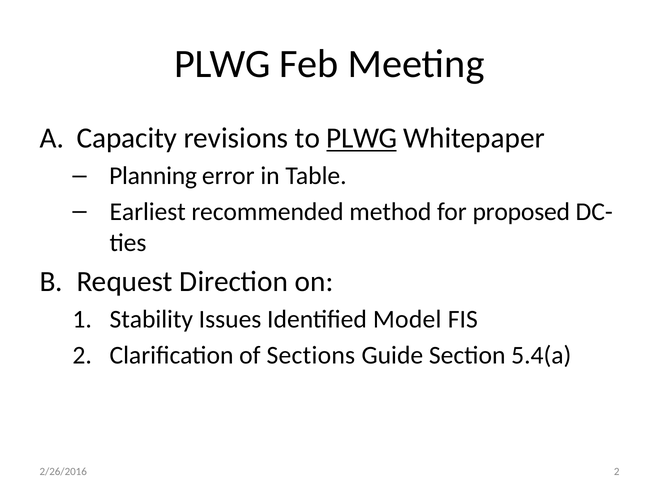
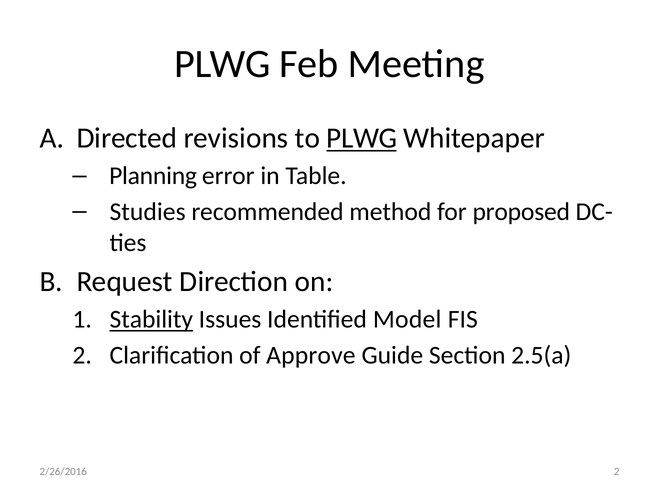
Capacity: Capacity -> Directed (127, 138)
Earliest: Earliest -> Studies (148, 212)
Stability underline: none -> present (151, 320)
Sections: Sections -> Approve (311, 356)
5.4(a: 5.4(a -> 2.5(a (541, 356)
